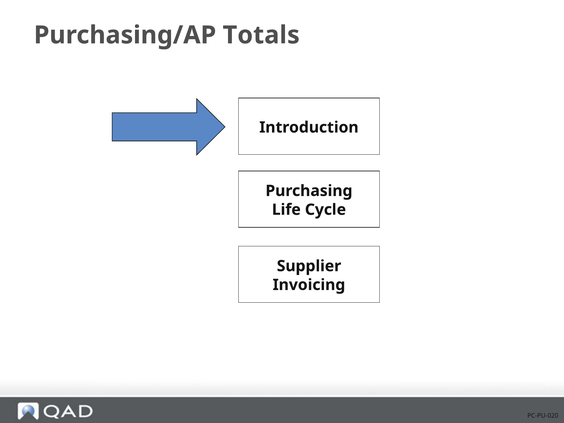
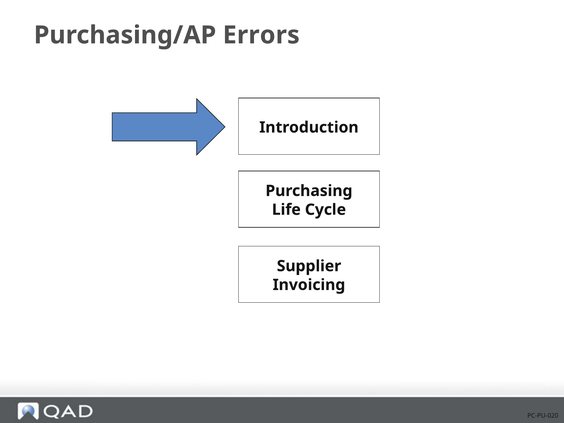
Totals: Totals -> Errors (261, 35)
